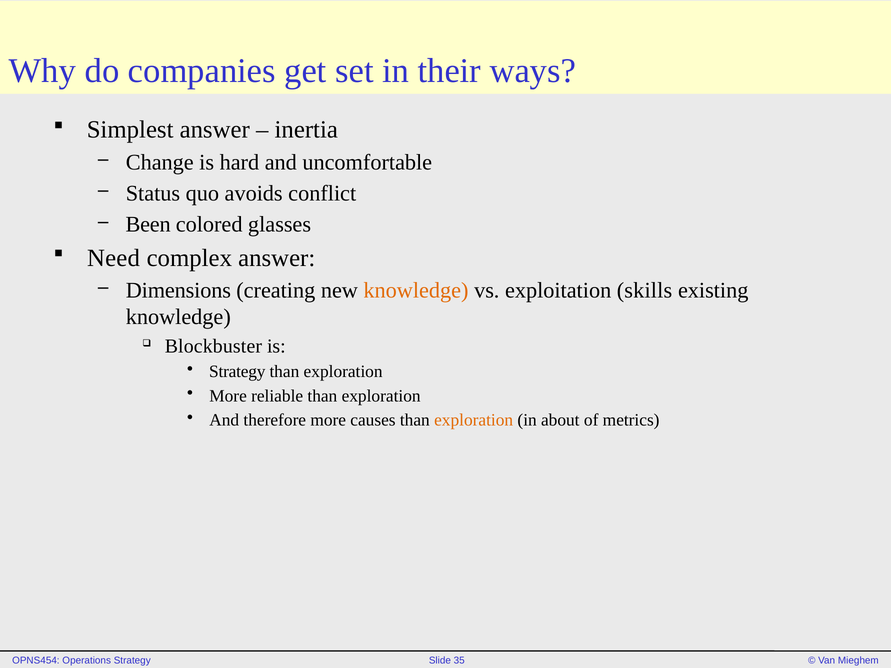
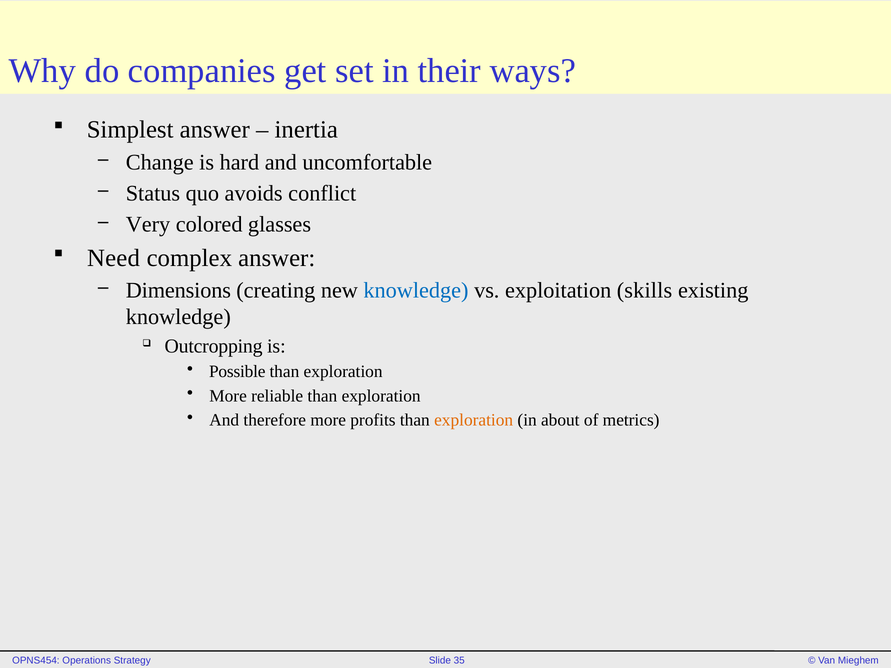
Been: Been -> Very (148, 225)
knowledge colour: orange -> blue (416, 290)
Blockbuster: Blockbuster -> Outcropping (214, 346)
Strategy: Strategy -> Possible (237, 372)
causes: causes -> profits (373, 420)
